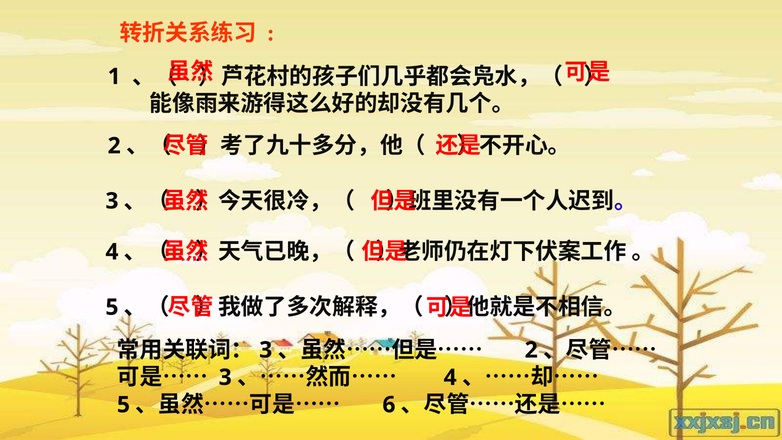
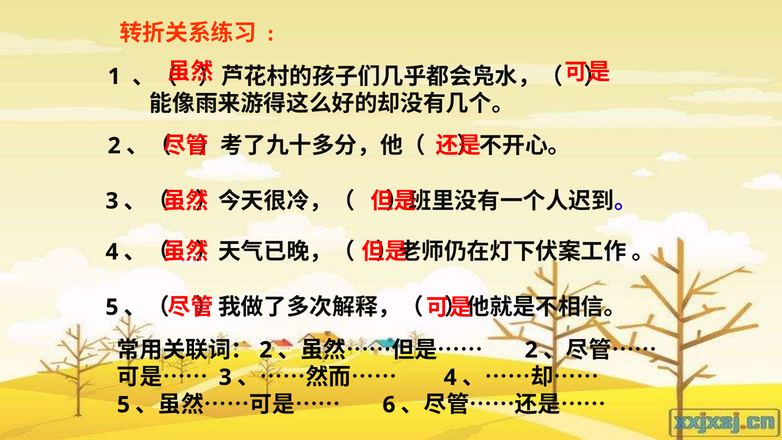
3: 3 -> 2 (266, 350)
